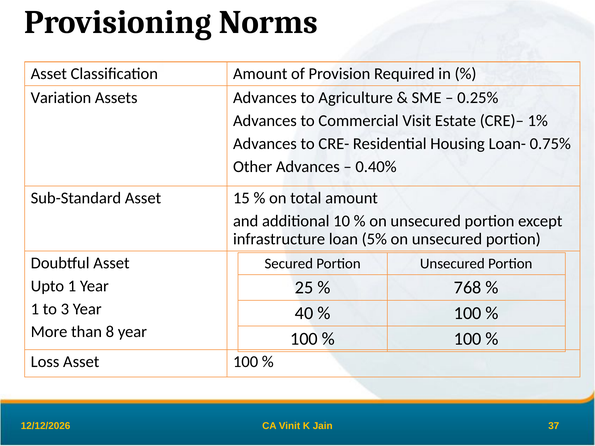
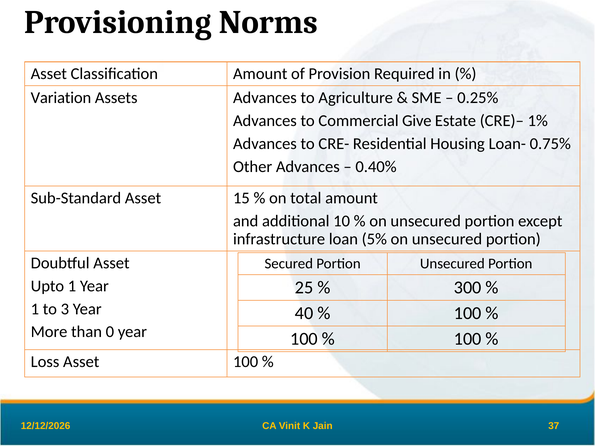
Visit: Visit -> Give (417, 121)
768: 768 -> 300 (468, 288)
8: 8 -> 0 (110, 332)
